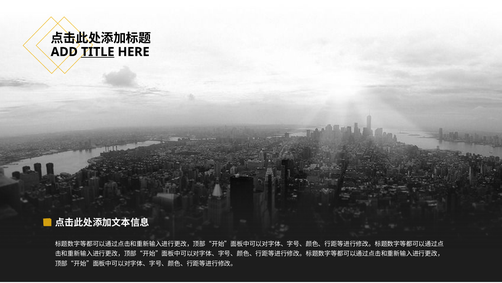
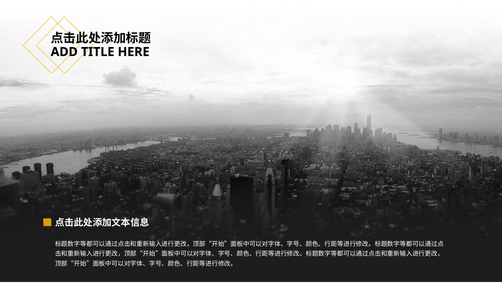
TITLE underline: present -> none (98, 52)
